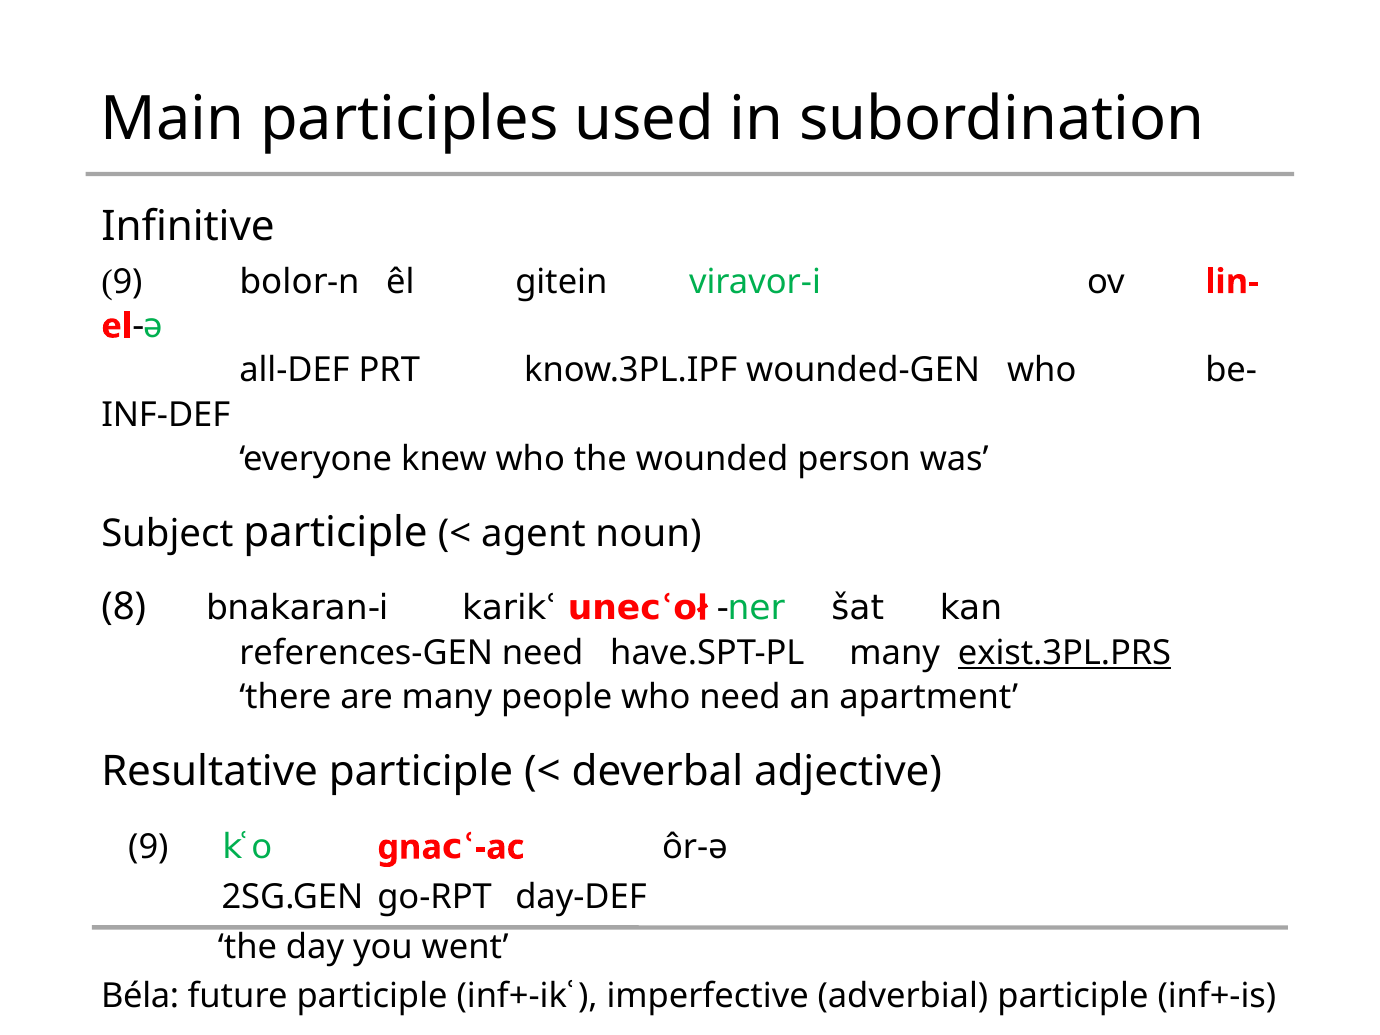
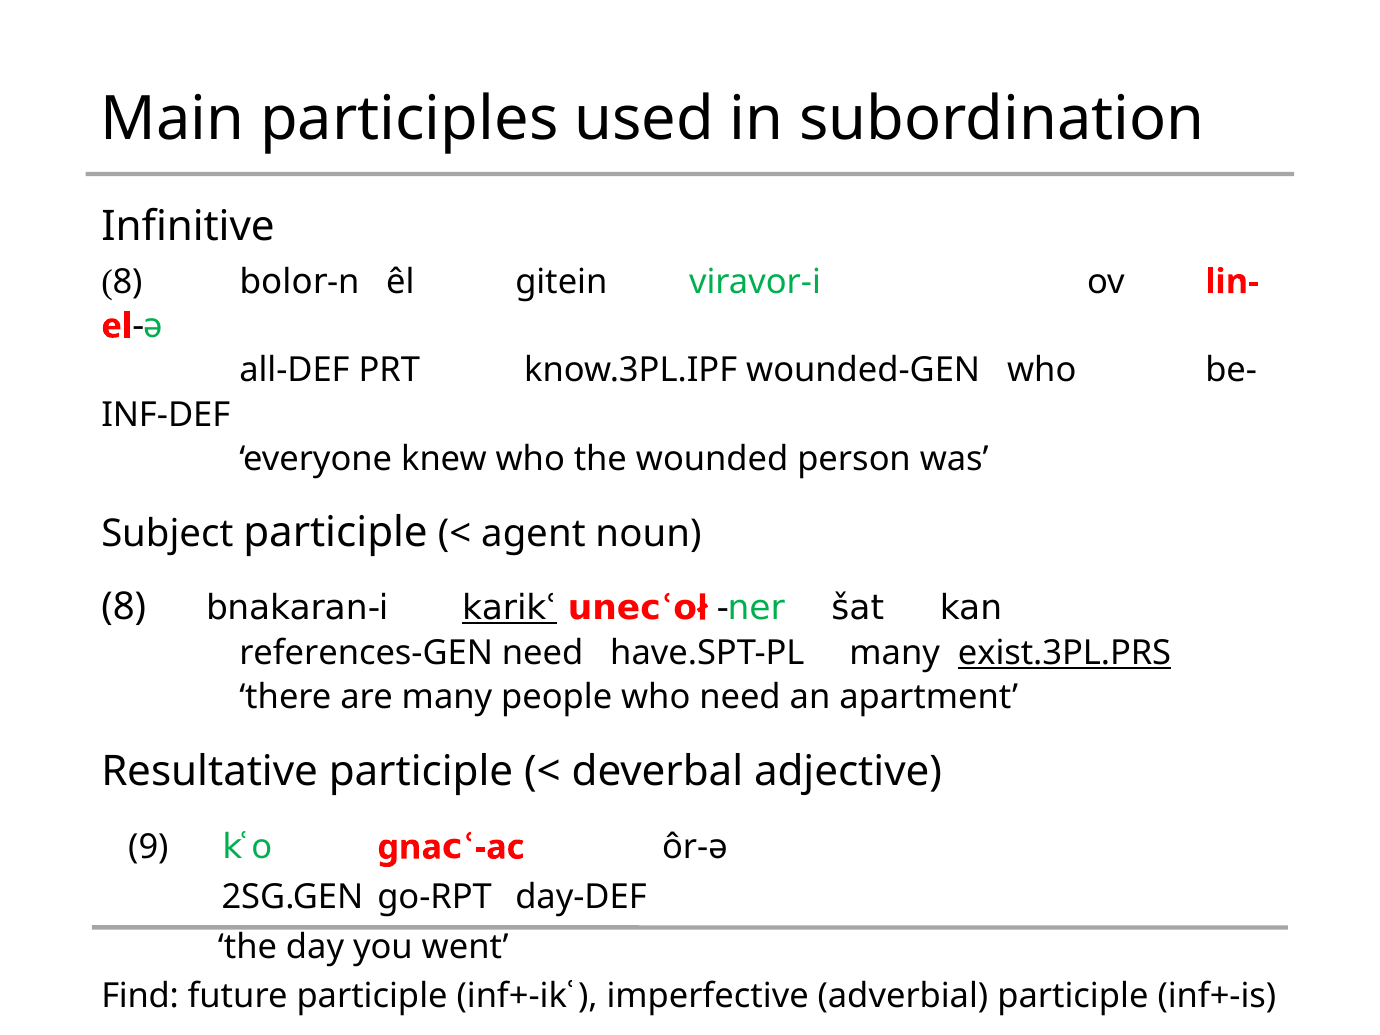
9: 9 -> 8 (128, 282)
karikʿ underline: none -> present (510, 608)
Béla: Béla -> Find (140, 996)
